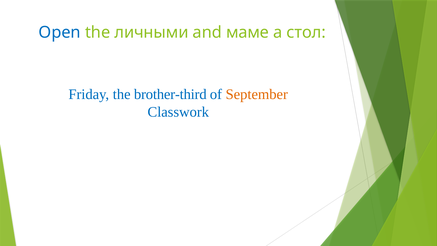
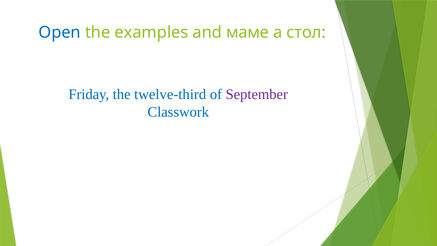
личными: личными -> examples (151, 32)
brother-third: brother-third -> twelve-third (170, 94)
September colour: orange -> purple (257, 94)
